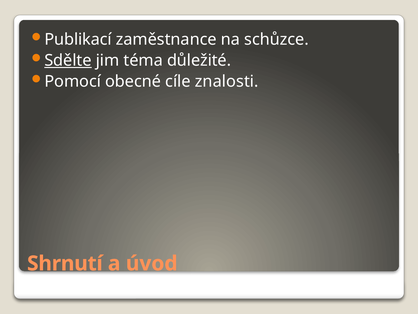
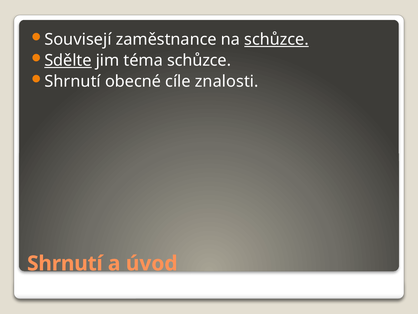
Publikací: Publikací -> Souvisejí (78, 39)
schůzce underline: none -> present (277, 39)
téma důležité: důležité -> schůzce (199, 60)
Pomocí: Pomocí -> Shrnutí (73, 81)
